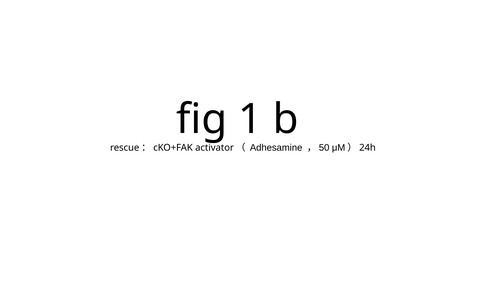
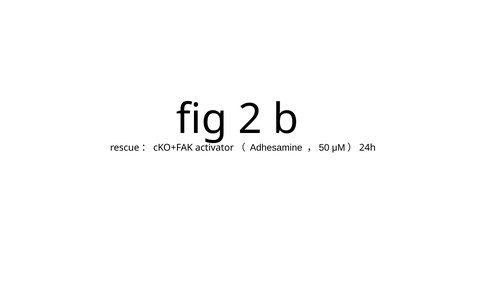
1: 1 -> 2 (250, 119)
